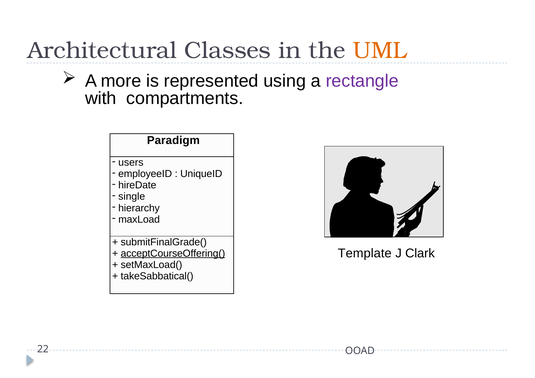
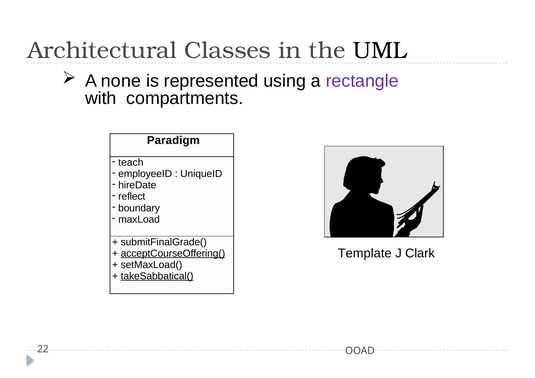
UML colour: orange -> black (380, 51)
more: more -> none (121, 81)
users: users -> teach (131, 163)
single: single -> reflect (132, 197)
hierarchy: hierarchy -> boundary (139, 208)
takeSabbatical( underline: none -> present (157, 276)
